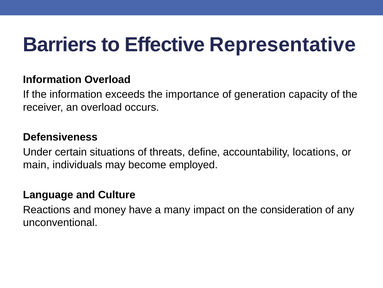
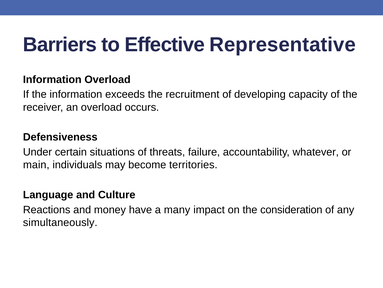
importance: importance -> recruitment (192, 94)
generation: generation -> developing (260, 94)
define: define -> failure (204, 152)
locations: locations -> whatever (316, 152)
employed: employed -> territories (193, 165)
unconventional: unconventional -> simultaneously (60, 222)
